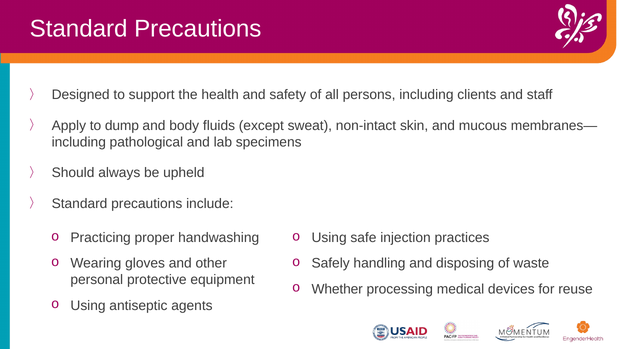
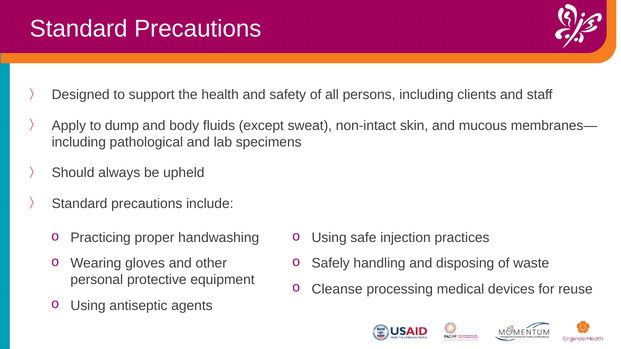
Whether: Whether -> Cleanse (337, 289)
